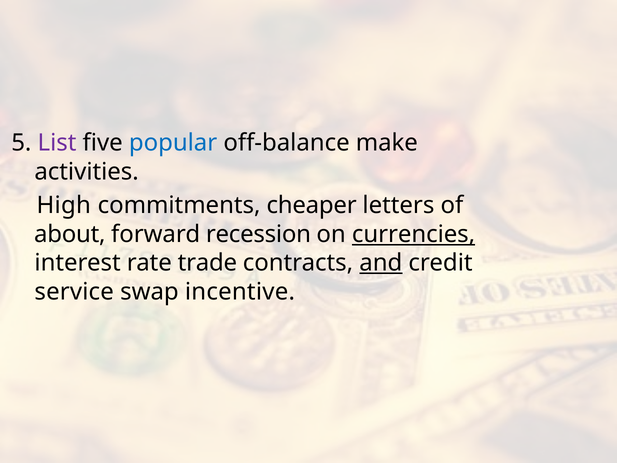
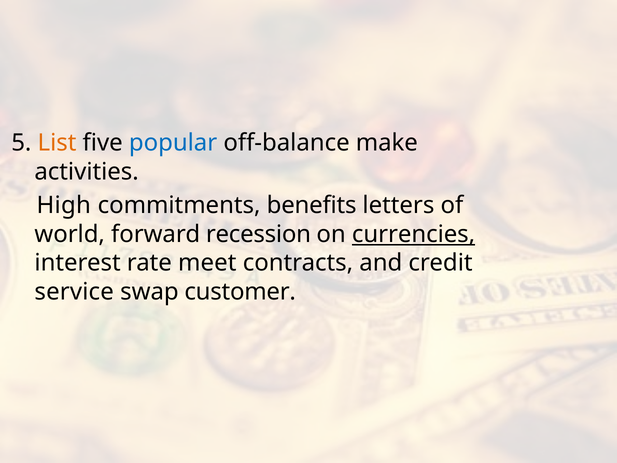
List colour: purple -> orange (57, 143)
cheaper: cheaper -> benefits (312, 205)
about: about -> world (70, 234)
trade: trade -> meet (207, 263)
and underline: present -> none (381, 263)
incentive: incentive -> customer (240, 292)
